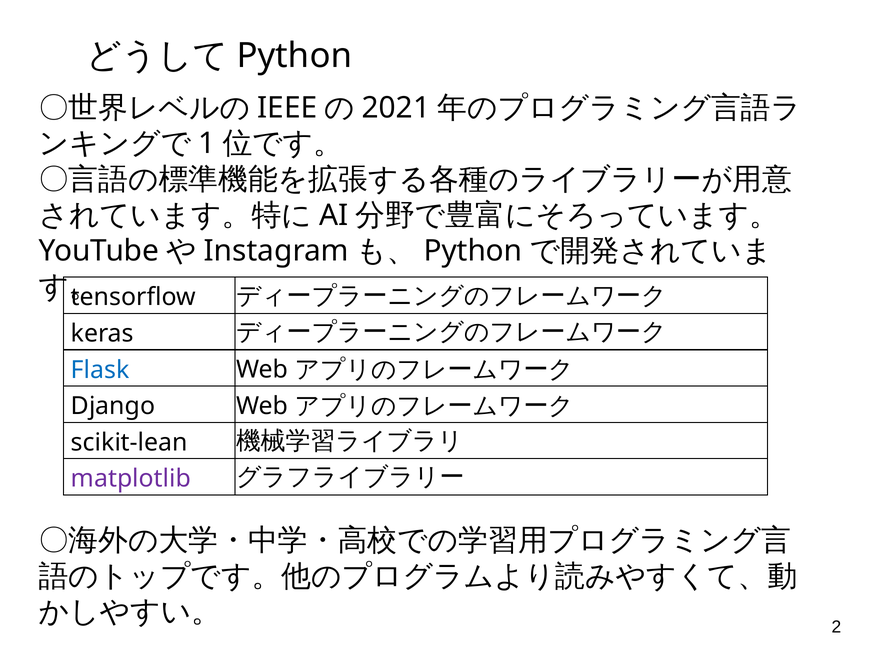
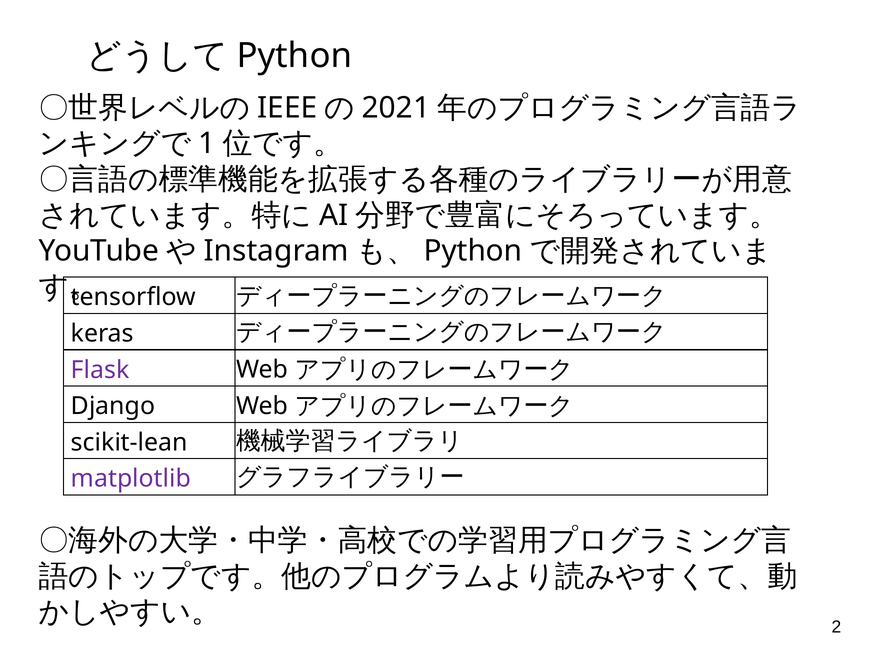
Flask colour: blue -> purple (100, 370)
